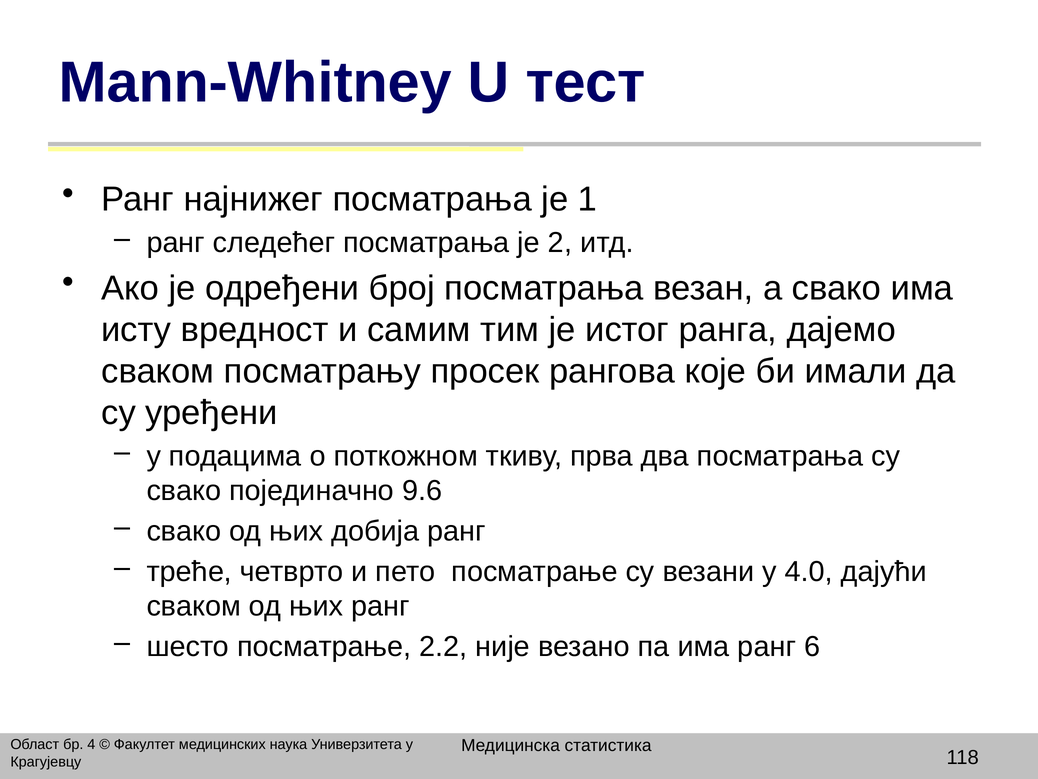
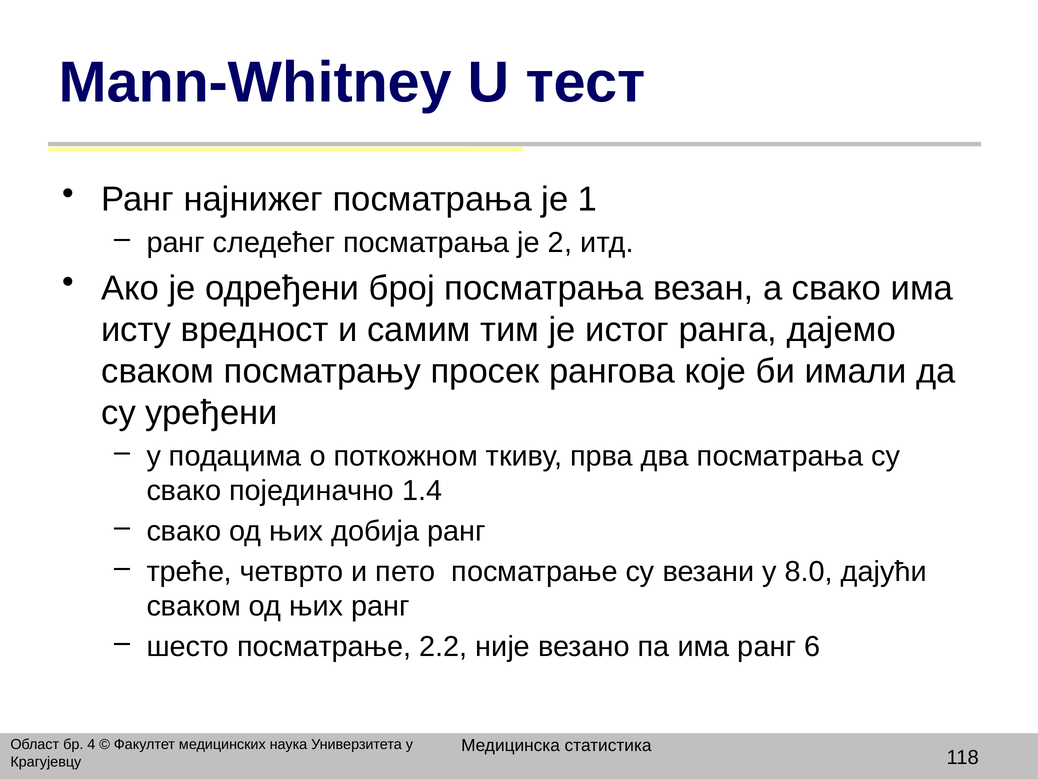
9.6: 9.6 -> 1.4 (422, 491)
4.0: 4.0 -> 8.0 (809, 571)
